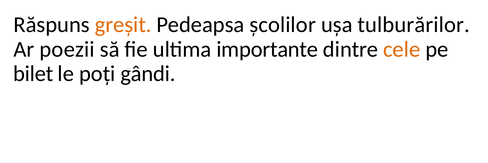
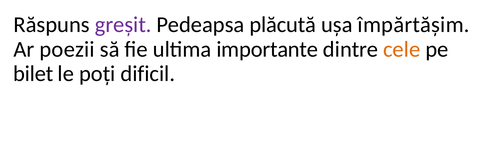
greșit colour: orange -> purple (123, 25)
școlilor: școlilor -> plăcută (283, 25)
tulburărilor: tulburărilor -> împărtășim (414, 25)
gândi: gândi -> dificil (148, 73)
